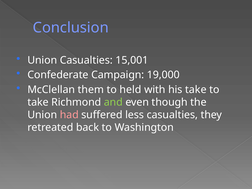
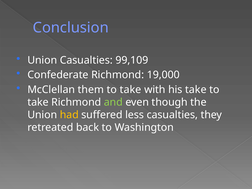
15,001: 15,001 -> 99,109 (132, 60)
Confederate Campaign: Campaign -> Richmond (118, 75)
held: held -> take (130, 90)
had colour: pink -> yellow (69, 115)
